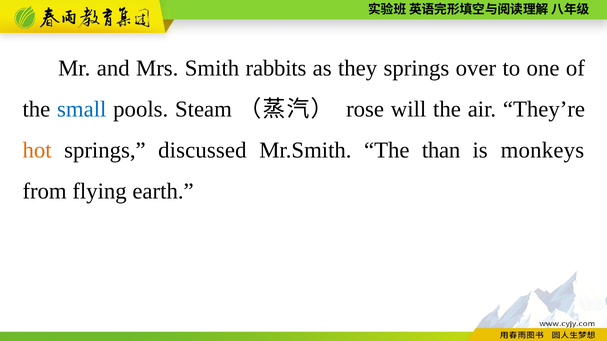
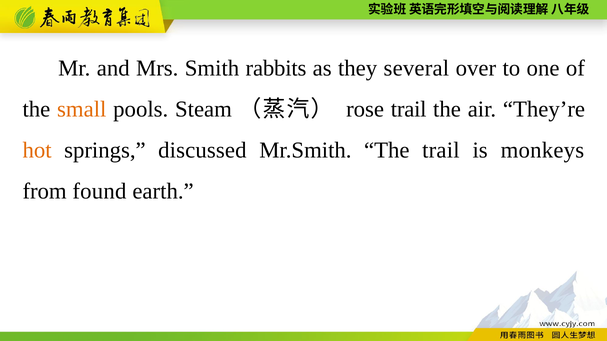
they springs: springs -> several (416, 68)
small colour: blue -> orange (82, 109)
rose will: will -> trail (409, 109)
The than: than -> trail (441, 150)
flying: flying -> found (99, 191)
